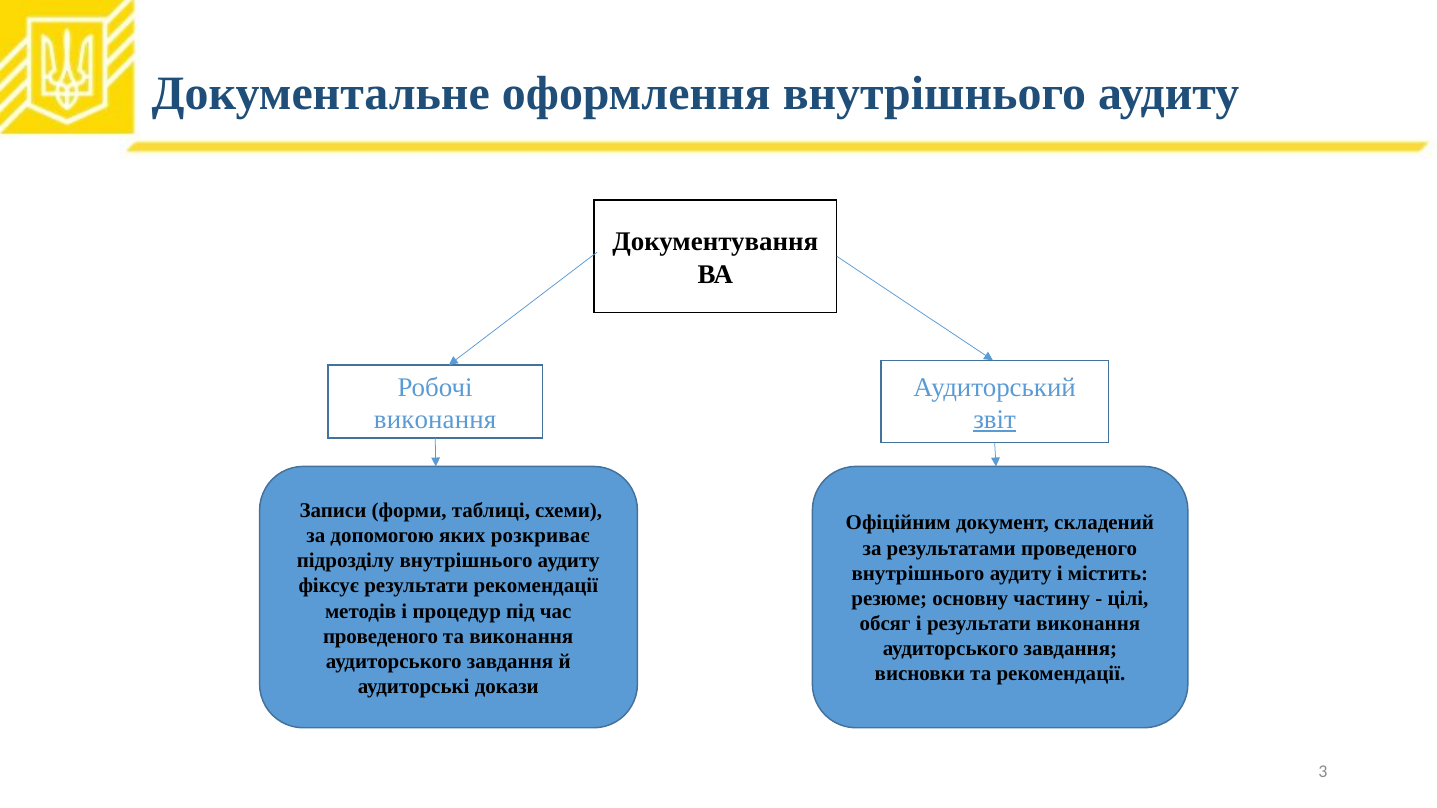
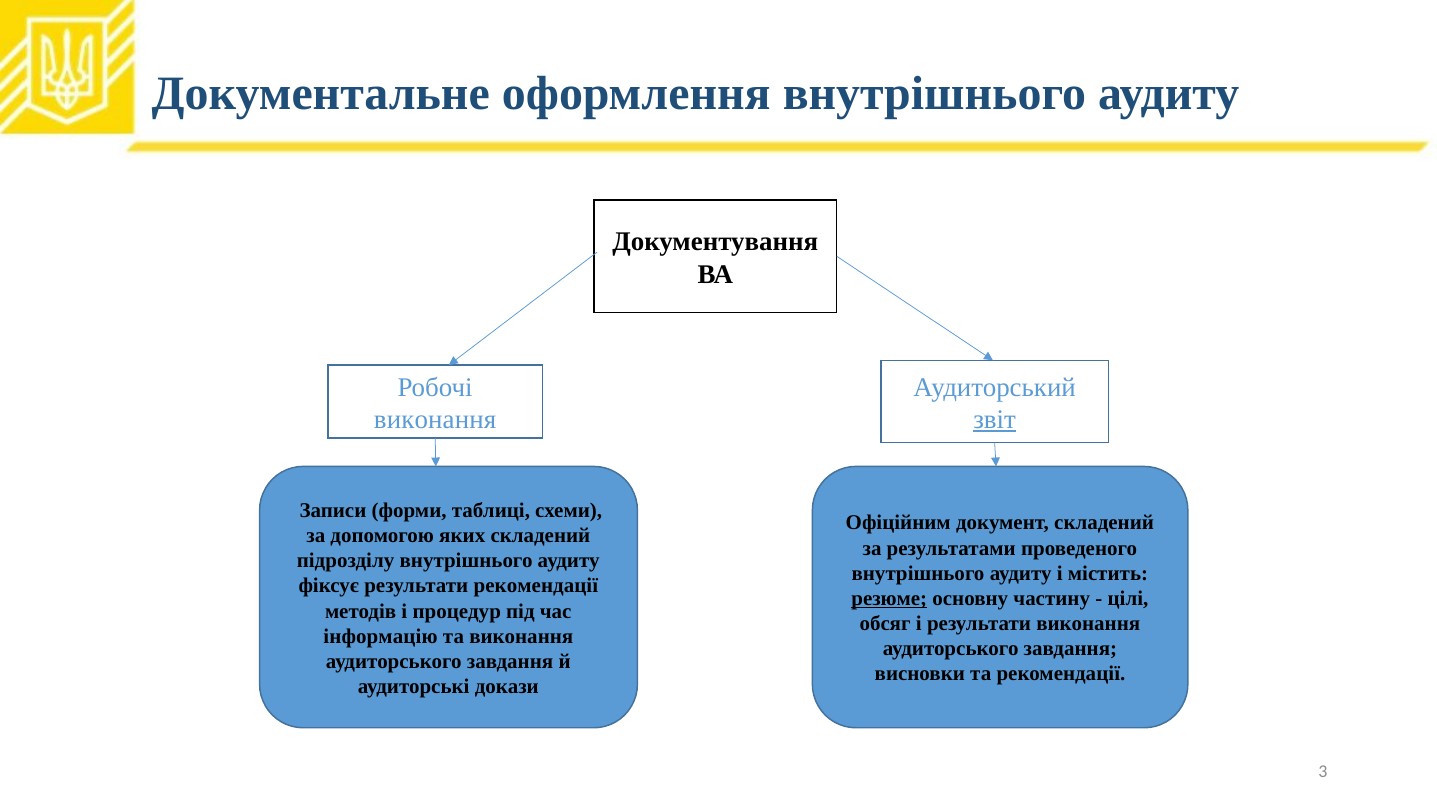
яких розкриває: розкриває -> складений (540, 536)
резюме underline: none -> present (889, 599)
проведеного: проведеного -> інформацію (381, 637)
